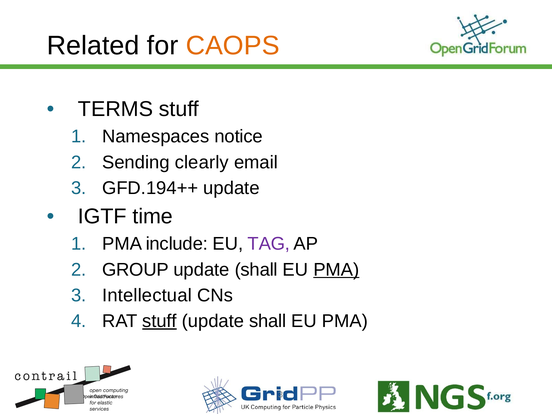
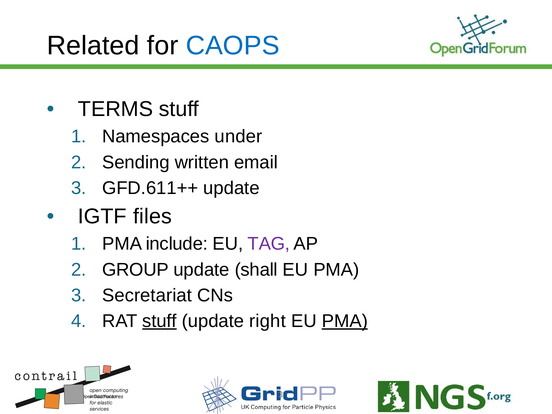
CAOPS colour: orange -> blue (233, 46)
notice: notice -> under (239, 137)
clearly: clearly -> written (202, 162)
GFD.194++: GFD.194++ -> GFD.611++ (150, 188)
time: time -> files (153, 216)
PMA underline: present -> none (336, 270)
Intellectual: Intellectual -> Secretariat (147, 295)
shall: shall -> right (268, 321)
PMA underline: none -> present (345, 321)
